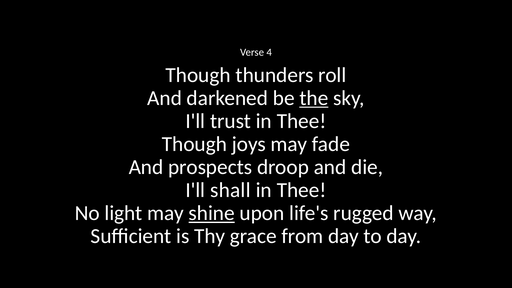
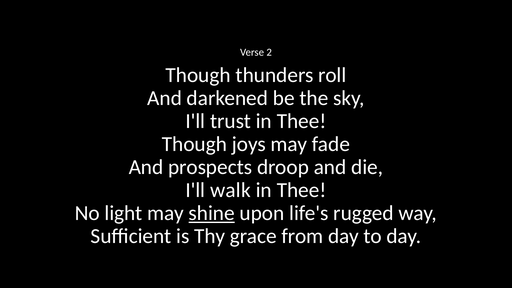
4: 4 -> 2 (269, 52)
the underline: present -> none (314, 98)
shall: shall -> walk (230, 190)
